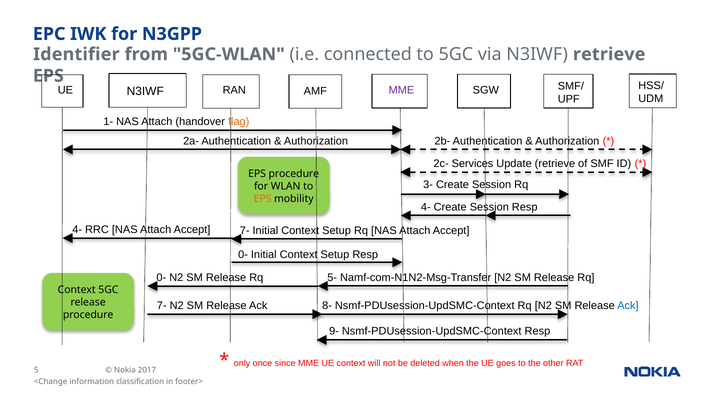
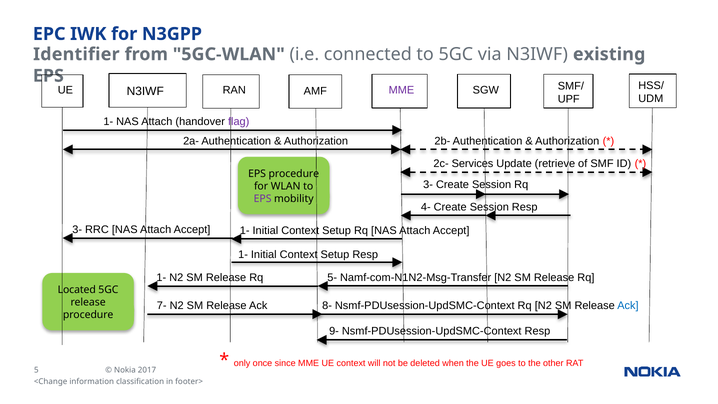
N3IWF retrieve: retrieve -> existing (609, 54)
flag colour: orange -> purple (239, 121)
EPS colour: orange -> purple (263, 199)
4-: 4- -> 3- (77, 229)
7-: 7- -> 1- (245, 230)
0-: 0- -> 1- (243, 255)
0-: 0- -> 1- (161, 277)
Context: Context -> Located (77, 290)
